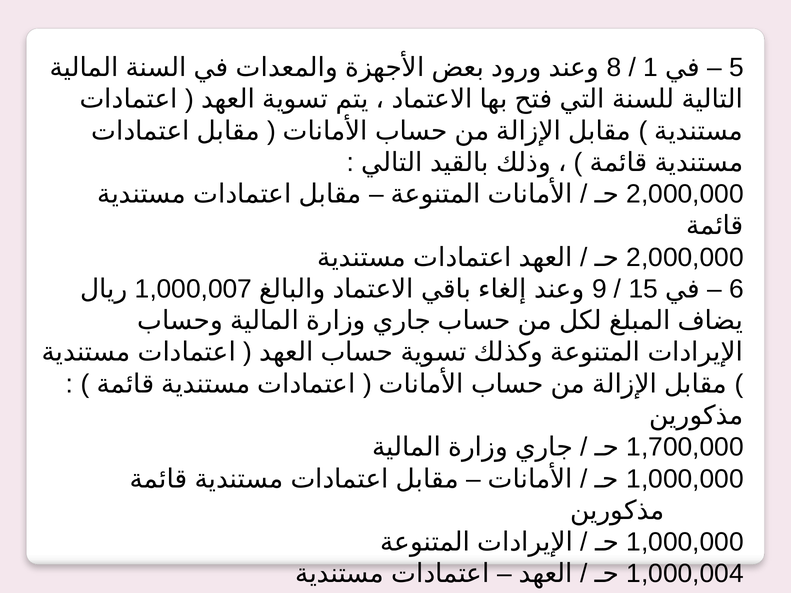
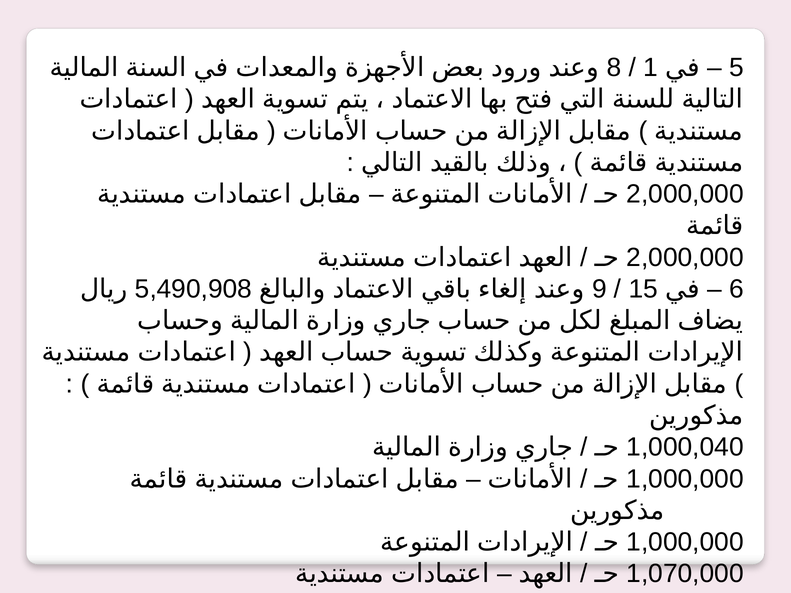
1,000,007: 1,000,007 -> 5,490,908 (193, 289)
1,700,000: 1,700,000 -> 1,000,040 (685, 447)
1,000,004: 1,000,004 -> 1,070,000 (685, 574)
